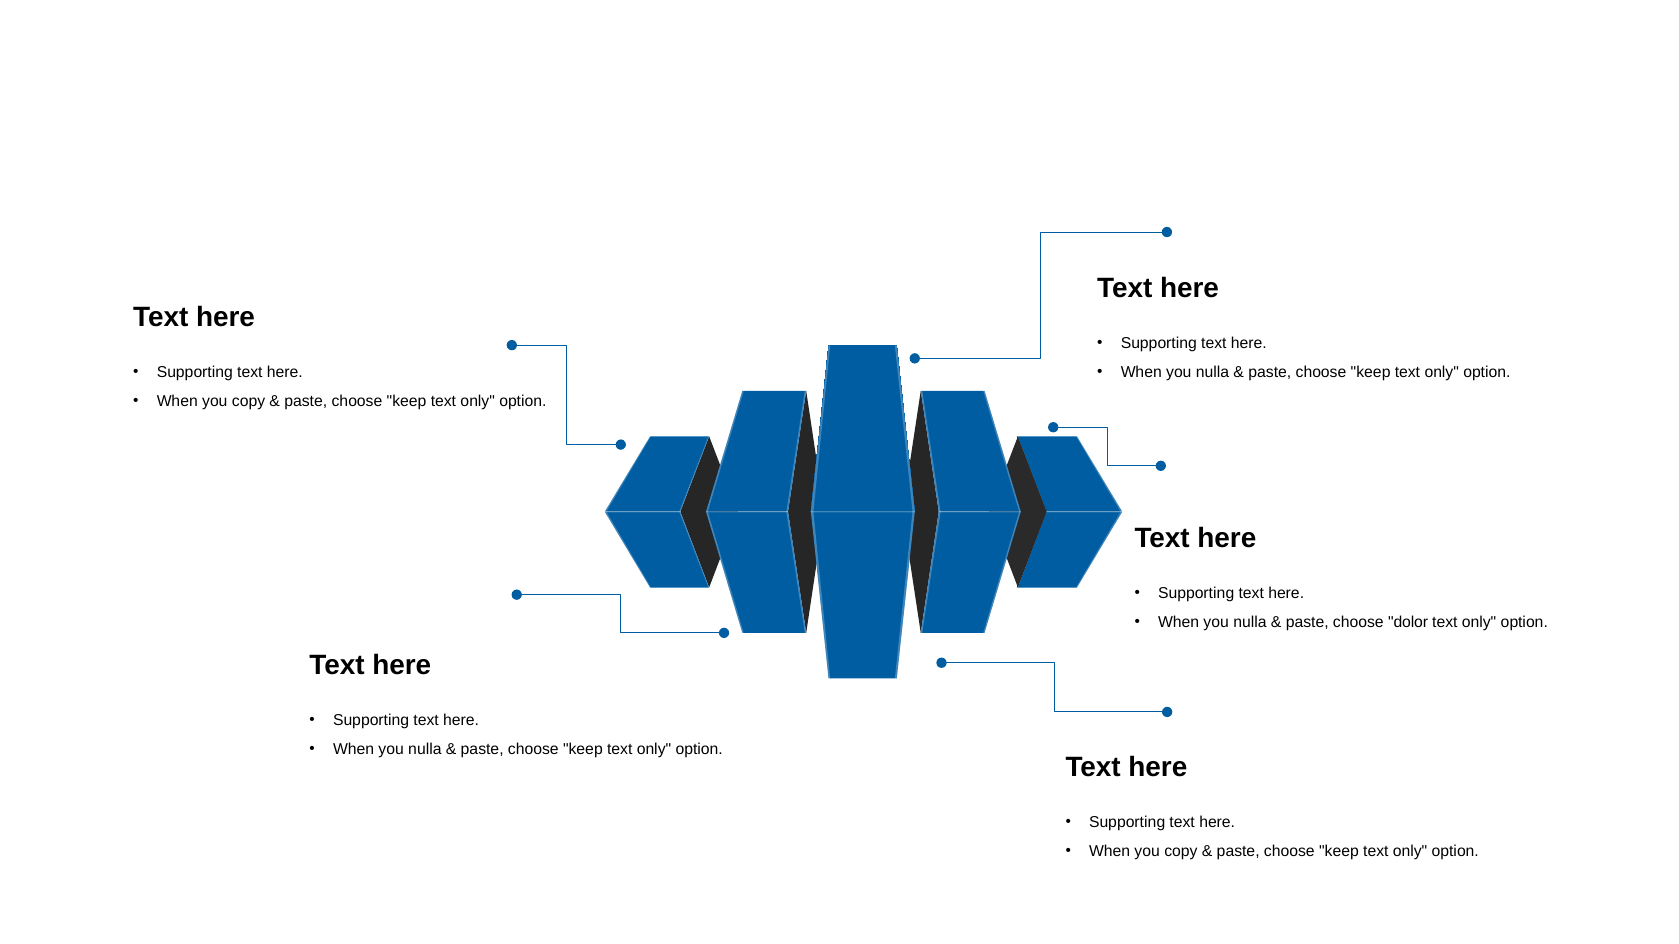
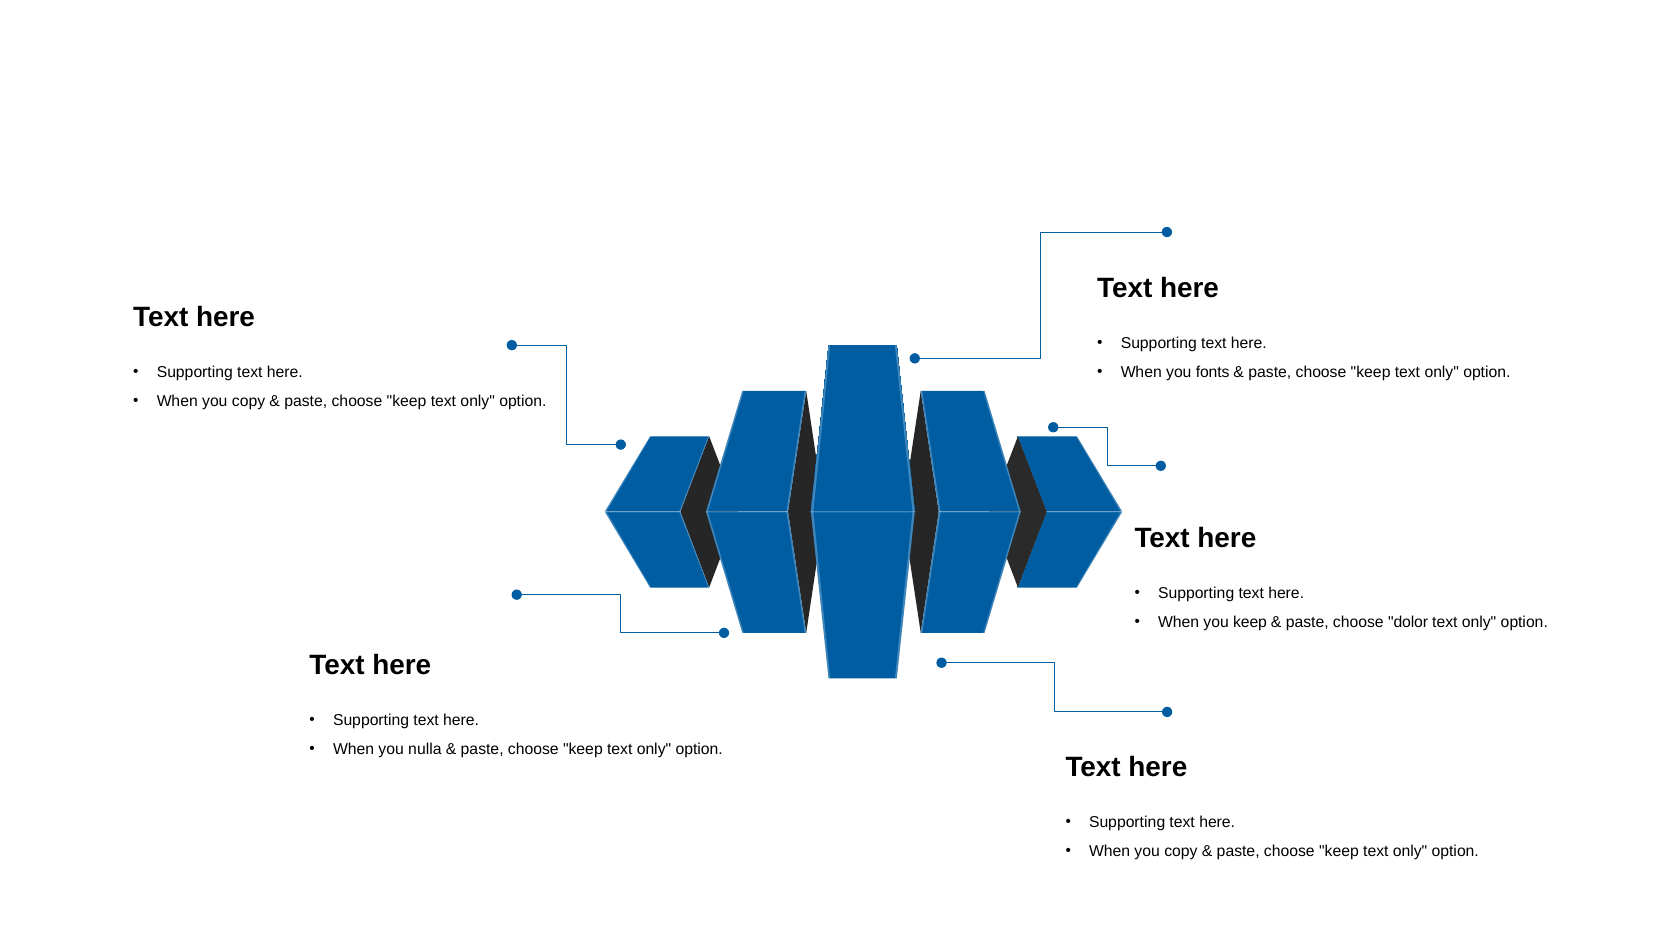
nulla: nulla -> fonts (1213, 372)
nulla: nulla -> keep (1250, 622)
